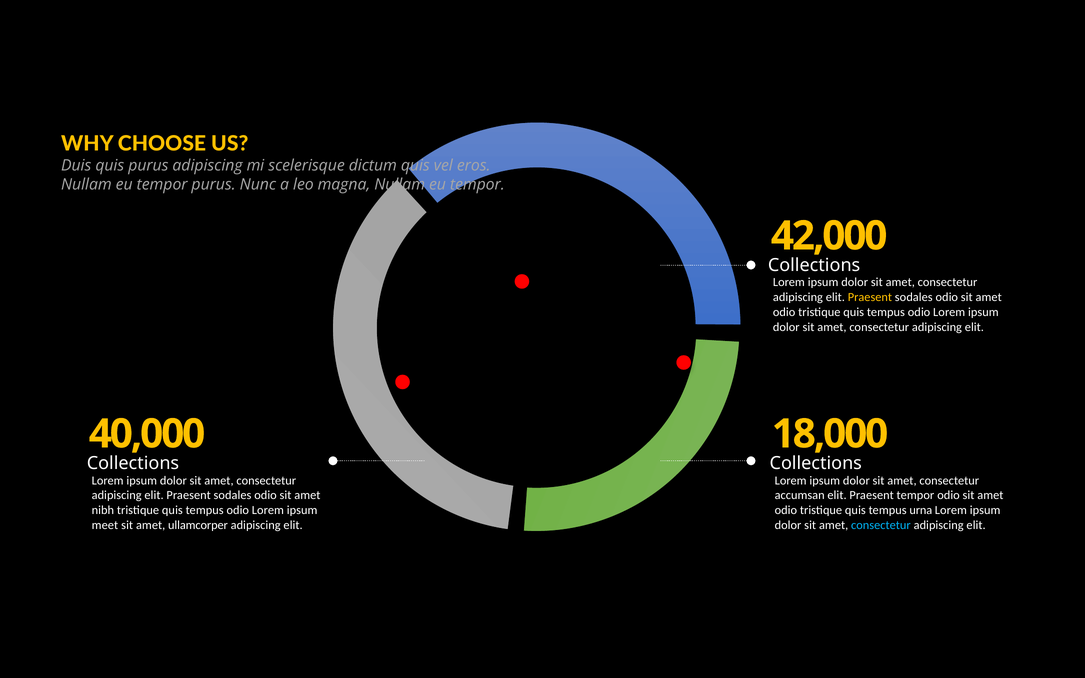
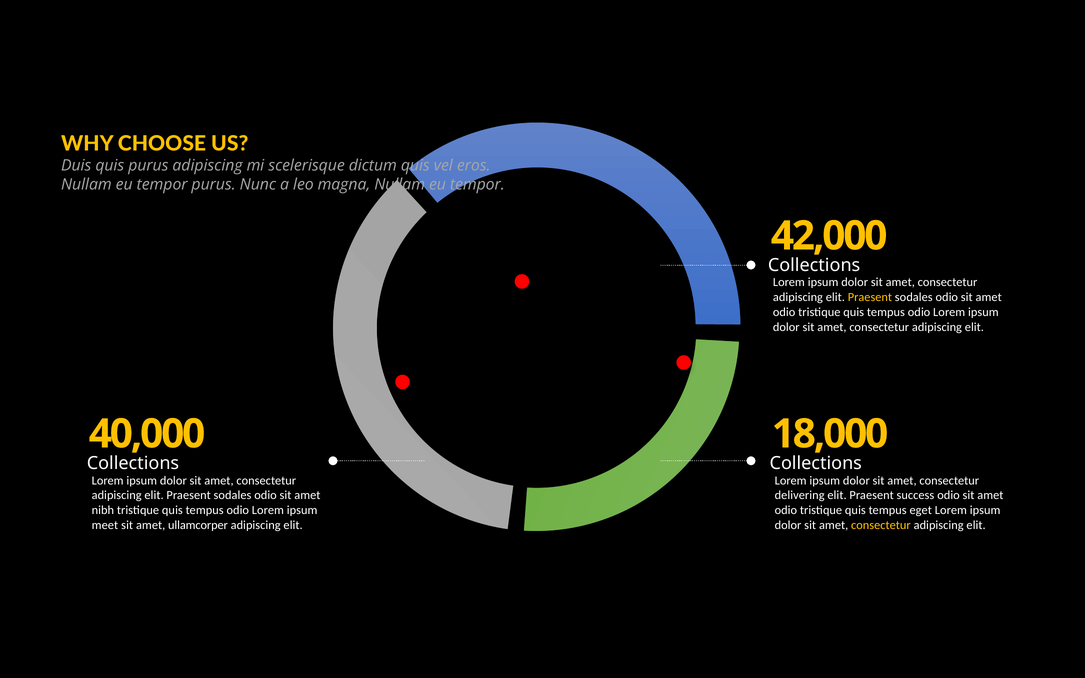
accumsan: accumsan -> delivering (800, 495)
Praesent tempor: tempor -> success (915, 495)
urna: urna -> eget (921, 510)
consectetur colour: light blue -> yellow (881, 525)
